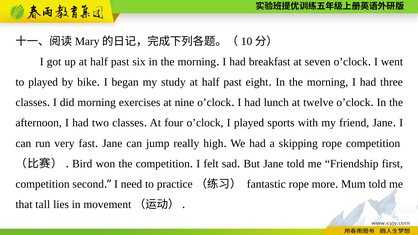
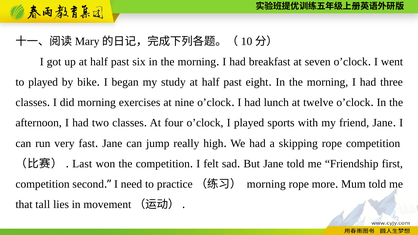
Bird: Bird -> Last (82, 164)
fantastic: fantastic -> morning (266, 184)
